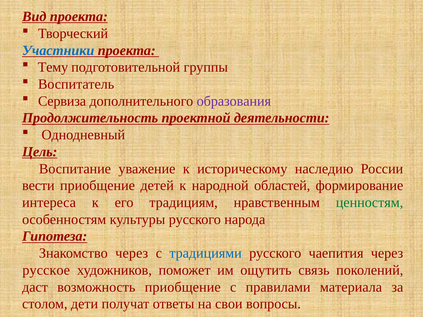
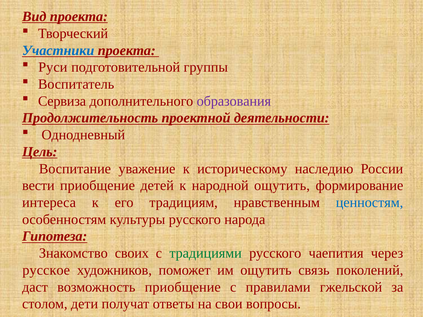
Тему: Тему -> Руси (53, 67)
народной областей: областей -> ощутить (282, 186)
ценностям colour: green -> blue (370, 203)
Знакомство через: через -> своих (132, 253)
традициями colour: blue -> green (206, 253)
материала: материала -> гжельской (351, 287)
